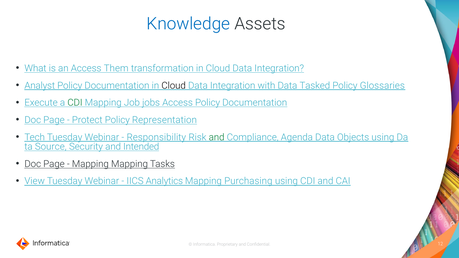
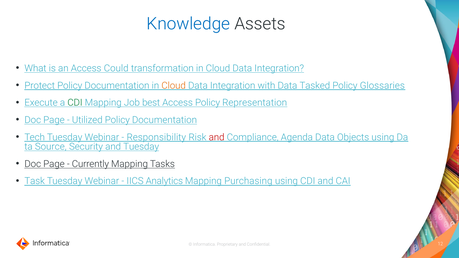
Them: Them -> Could (116, 68)
Analyst: Analyst -> Protect (40, 86)
Cloud colour: black -> orange (174, 86)
jobs: jobs -> best (151, 103)
Access Policy Documentation: Documentation -> Representation (255, 103)
Protect: Protect -> Utilized (87, 120)
Representation: Representation -> Documentation (164, 120)
and colour: green -> red (217, 137)
and Intended: Intended -> Tuesday (141, 147)
Mapping: Mapping -> Currently (90, 164)
View: View -> Task (35, 181)
